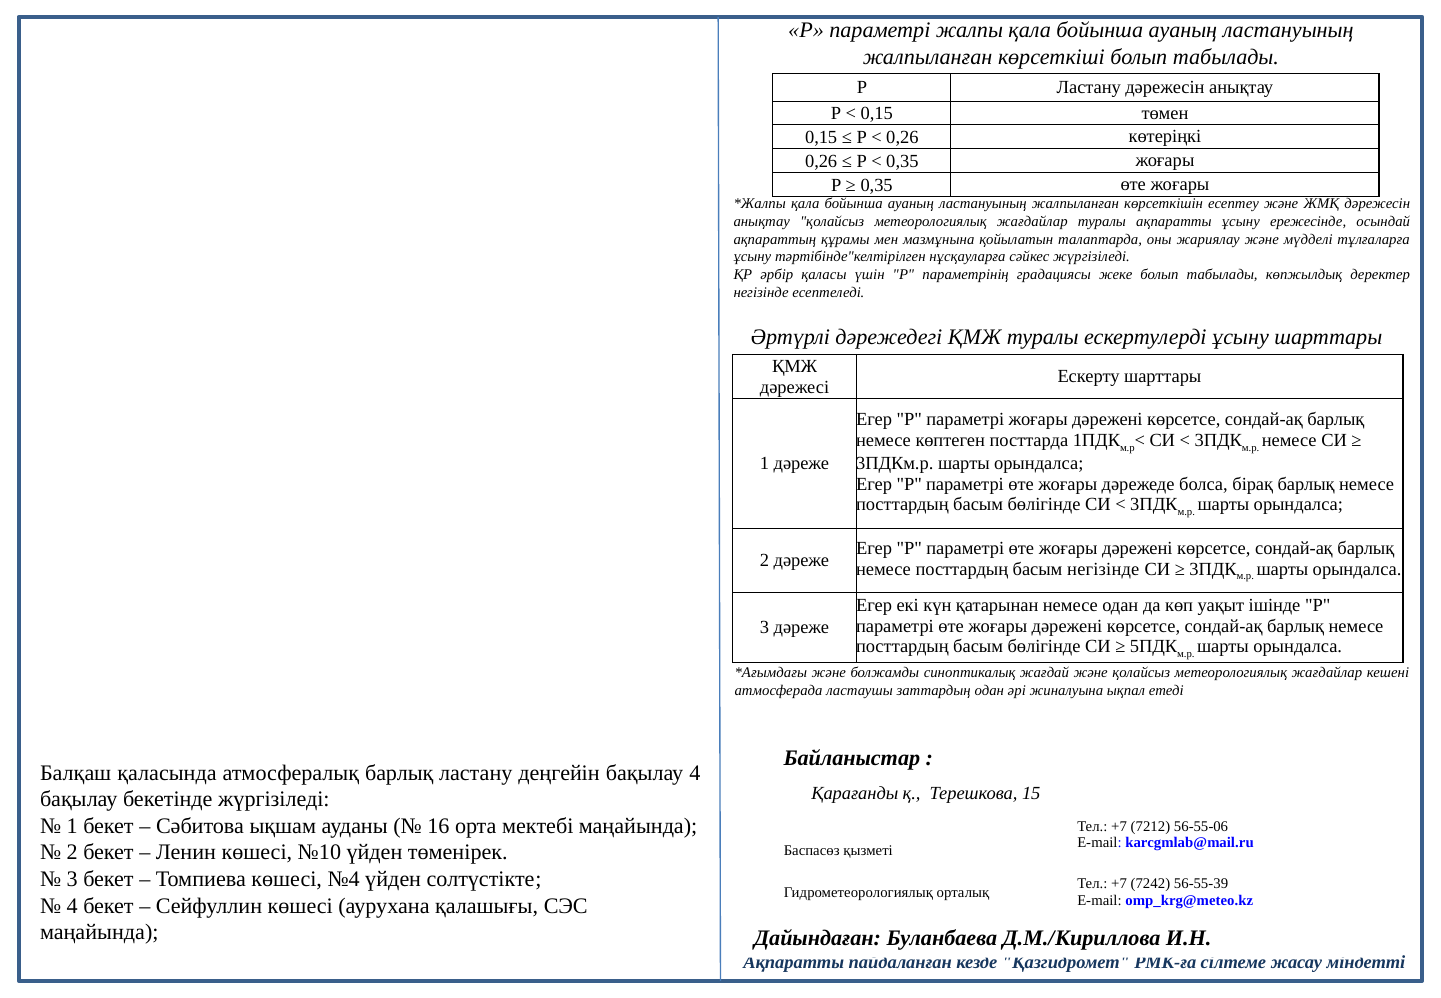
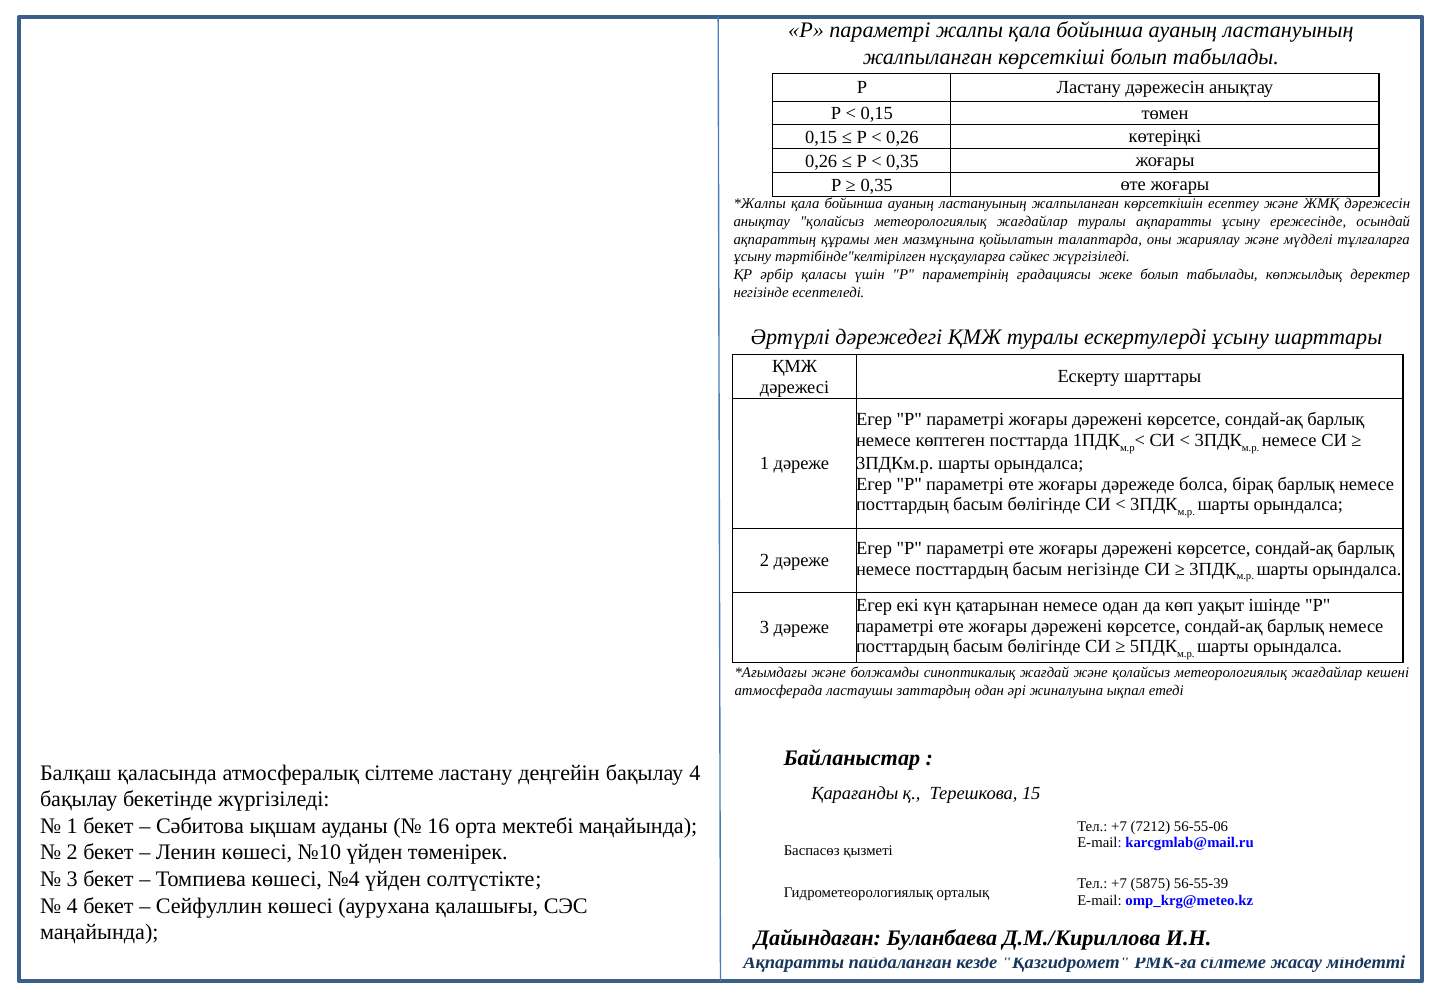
атмосфералық барлық: барлық -> сілтеме (399, 772)
7242: 7242 -> 5875 (1150, 884)
